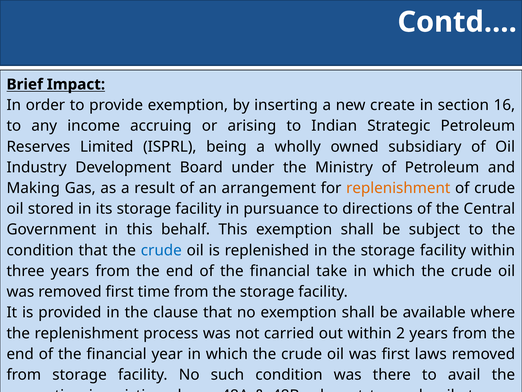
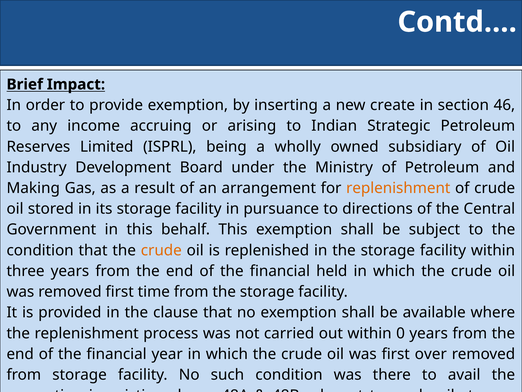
16: 16 -> 46 (504, 105)
crude colour: blue -> orange (161, 250)
financial take: take -> held (332, 271)
2: 2 -> 0 (401, 333)
laws: laws -> over (431, 354)
